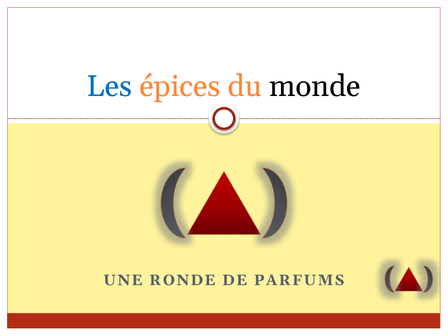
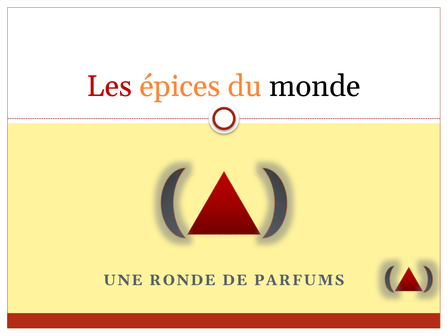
Les colour: blue -> red (110, 86)
